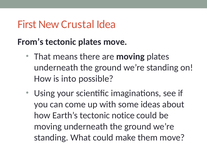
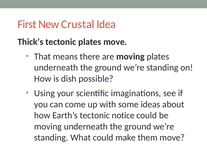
From’s: From’s -> Thick’s (31, 42)
into: into -> dish (69, 78)
